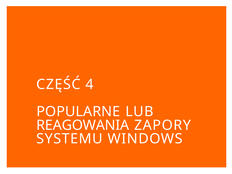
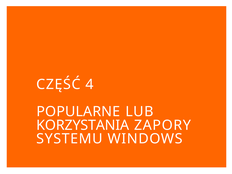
REAGOWANIA: REAGOWANIA -> KORZYSTANIA (83, 125)
